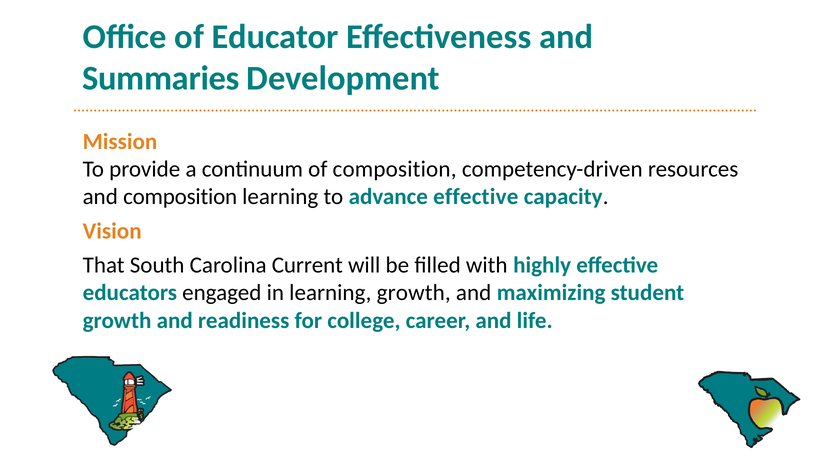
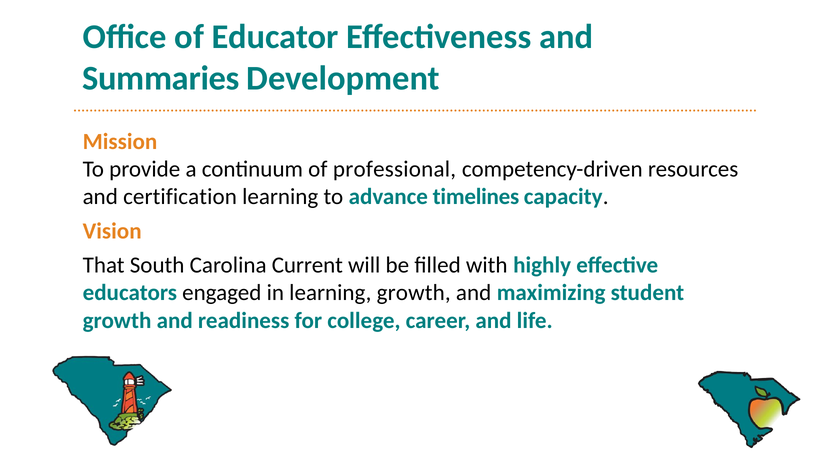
of composition: composition -> professional (395, 169)
and composition: composition -> certification (180, 197)
advance effective: effective -> timelines (476, 197)
